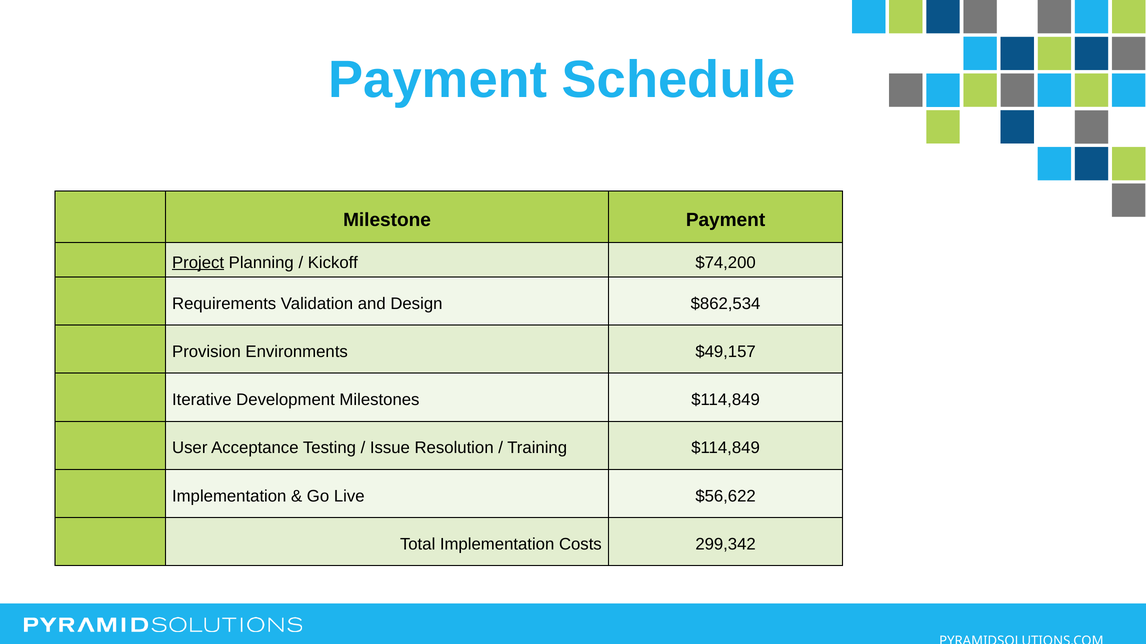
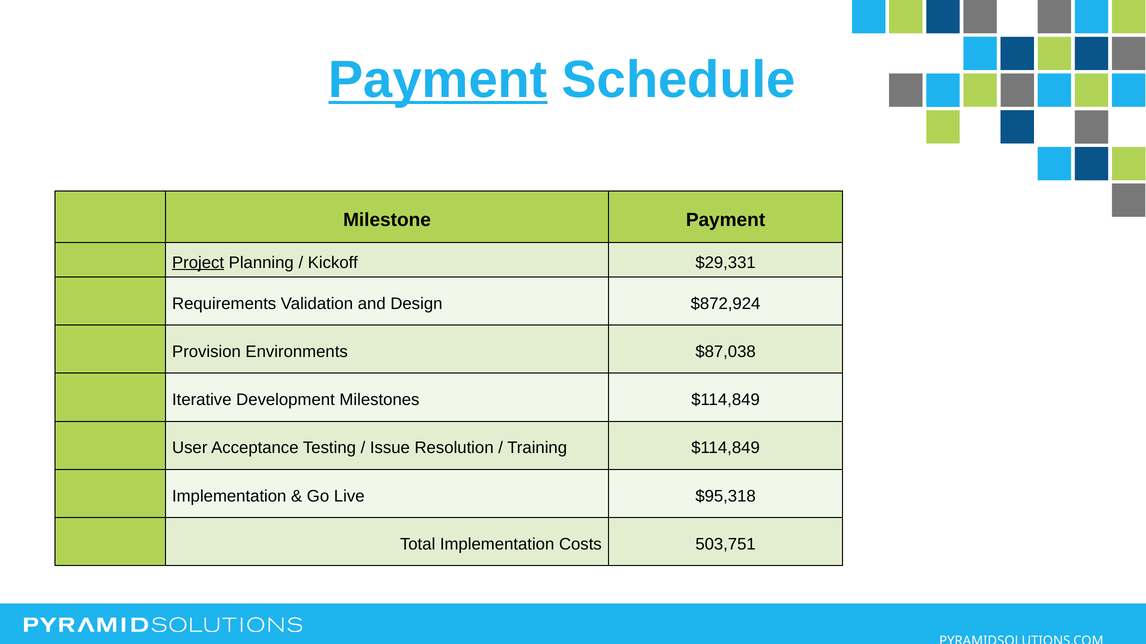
Payment underline: none -> present (438, 80)
$74,200: $74,200 -> $29,331 (726, 263)
$862,534: $862,534 -> $872,924 (726, 304)
$49,157: $49,157 -> $87,038 (726, 352)
$56,622: $56,622 -> $95,318 (726, 496)
299,342: 299,342 -> 503,751 (726, 545)
